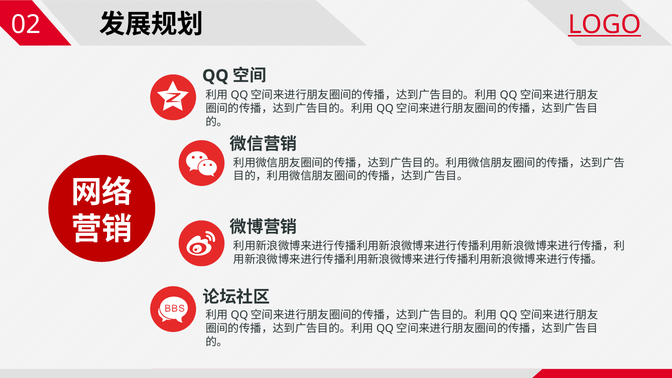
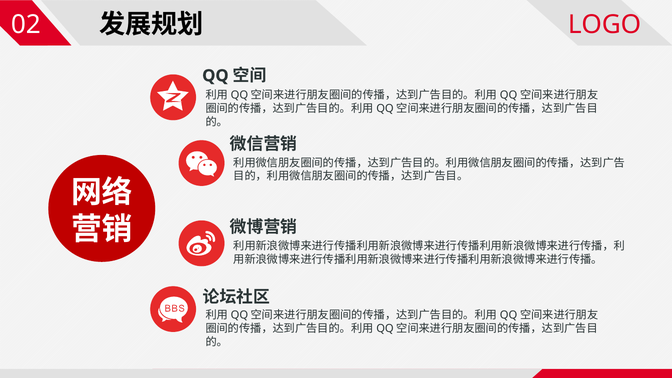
LOGO underline: present -> none (604, 25)
